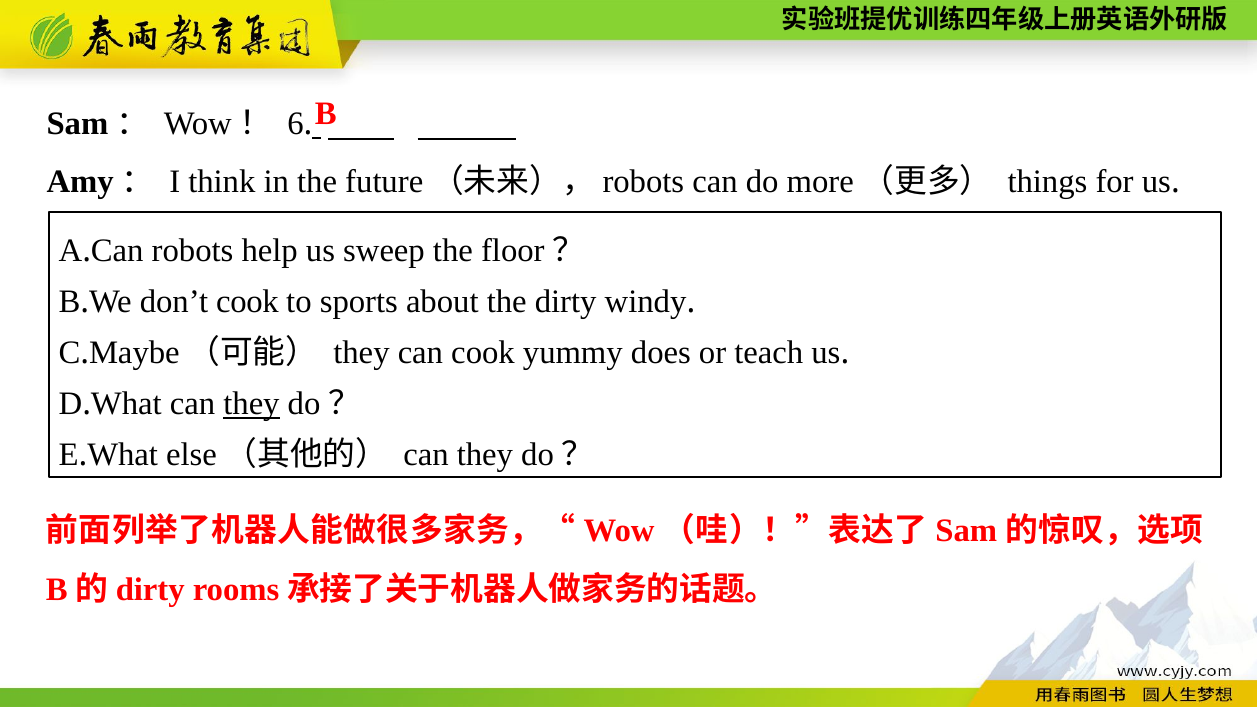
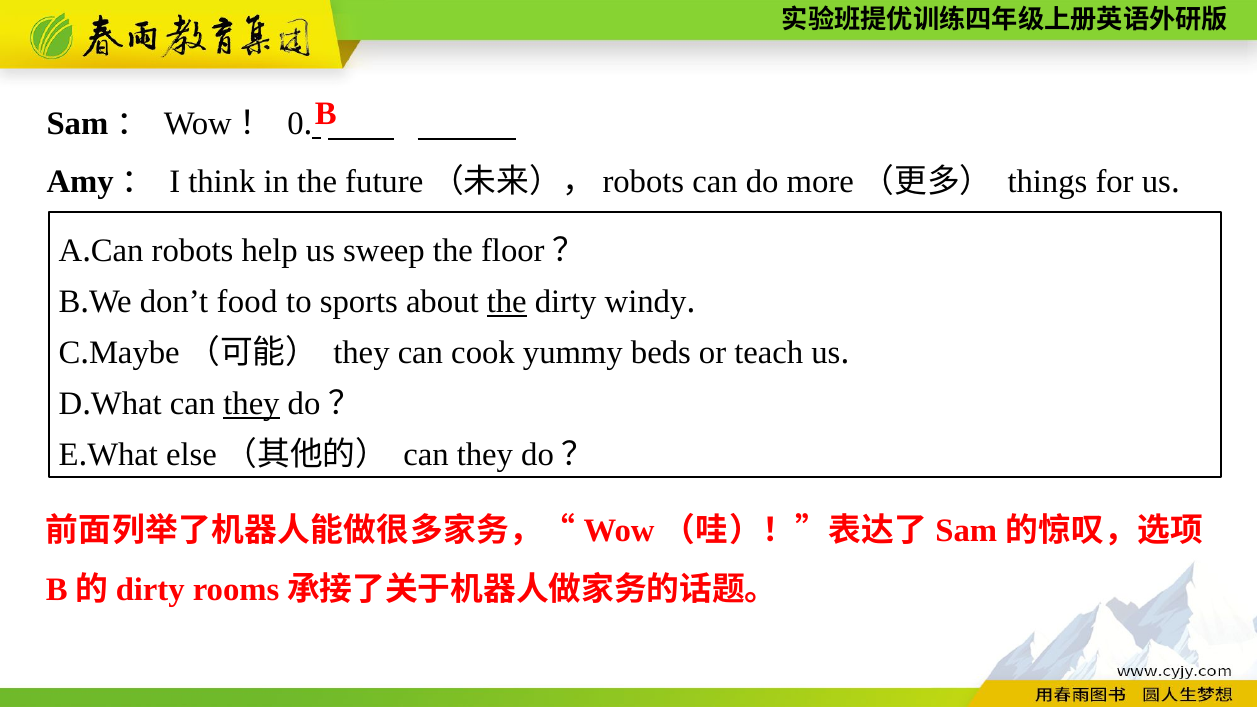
6: 6 -> 0 (296, 123)
don’t cook: cook -> food (247, 302)
the underline: none -> present (507, 302)
does: does -> beds (661, 353)
